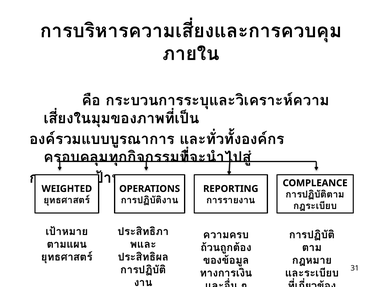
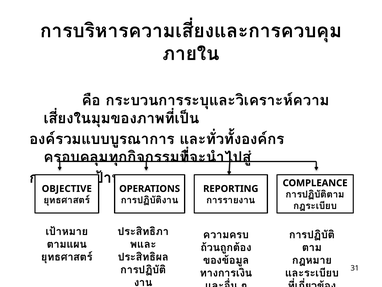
WEIGHTED: WEIGHTED -> OBJECTIVE (67, 188)
